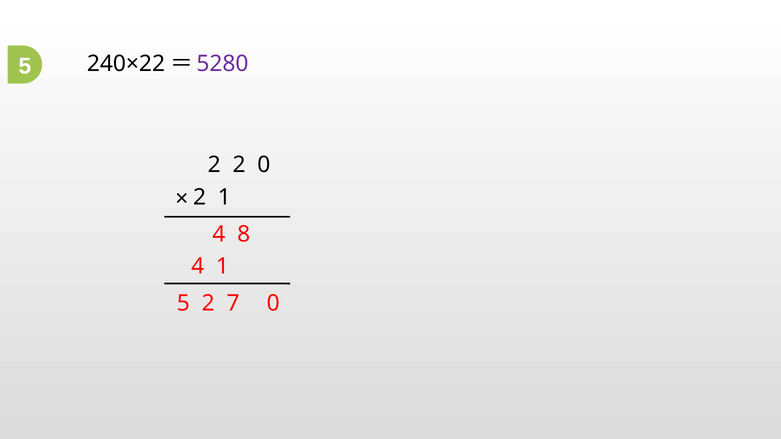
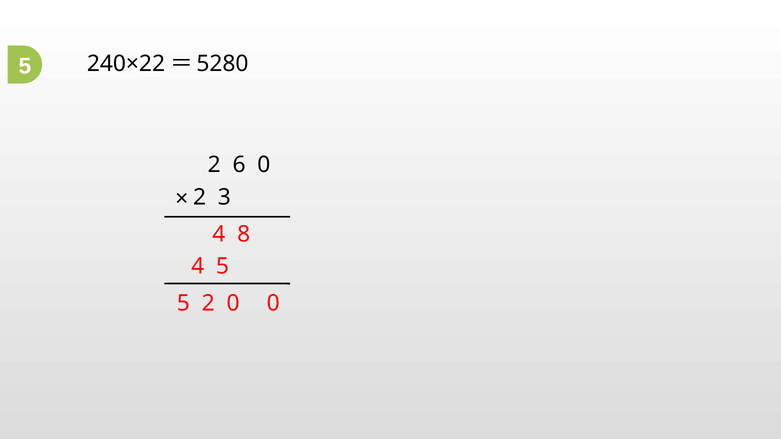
5280 colour: purple -> black (222, 64)
2 2: 2 -> 6 (239, 165)
2 1: 1 -> 3 (224, 197)
4 1: 1 -> 5 (223, 267)
2 7: 7 -> 0 (233, 304)
